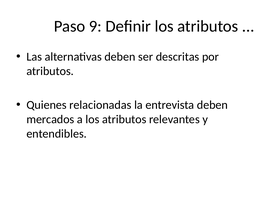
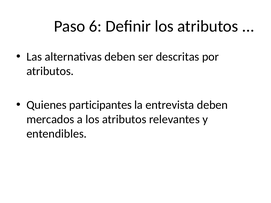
9: 9 -> 6 (95, 26)
relacionadas: relacionadas -> participantes (100, 105)
